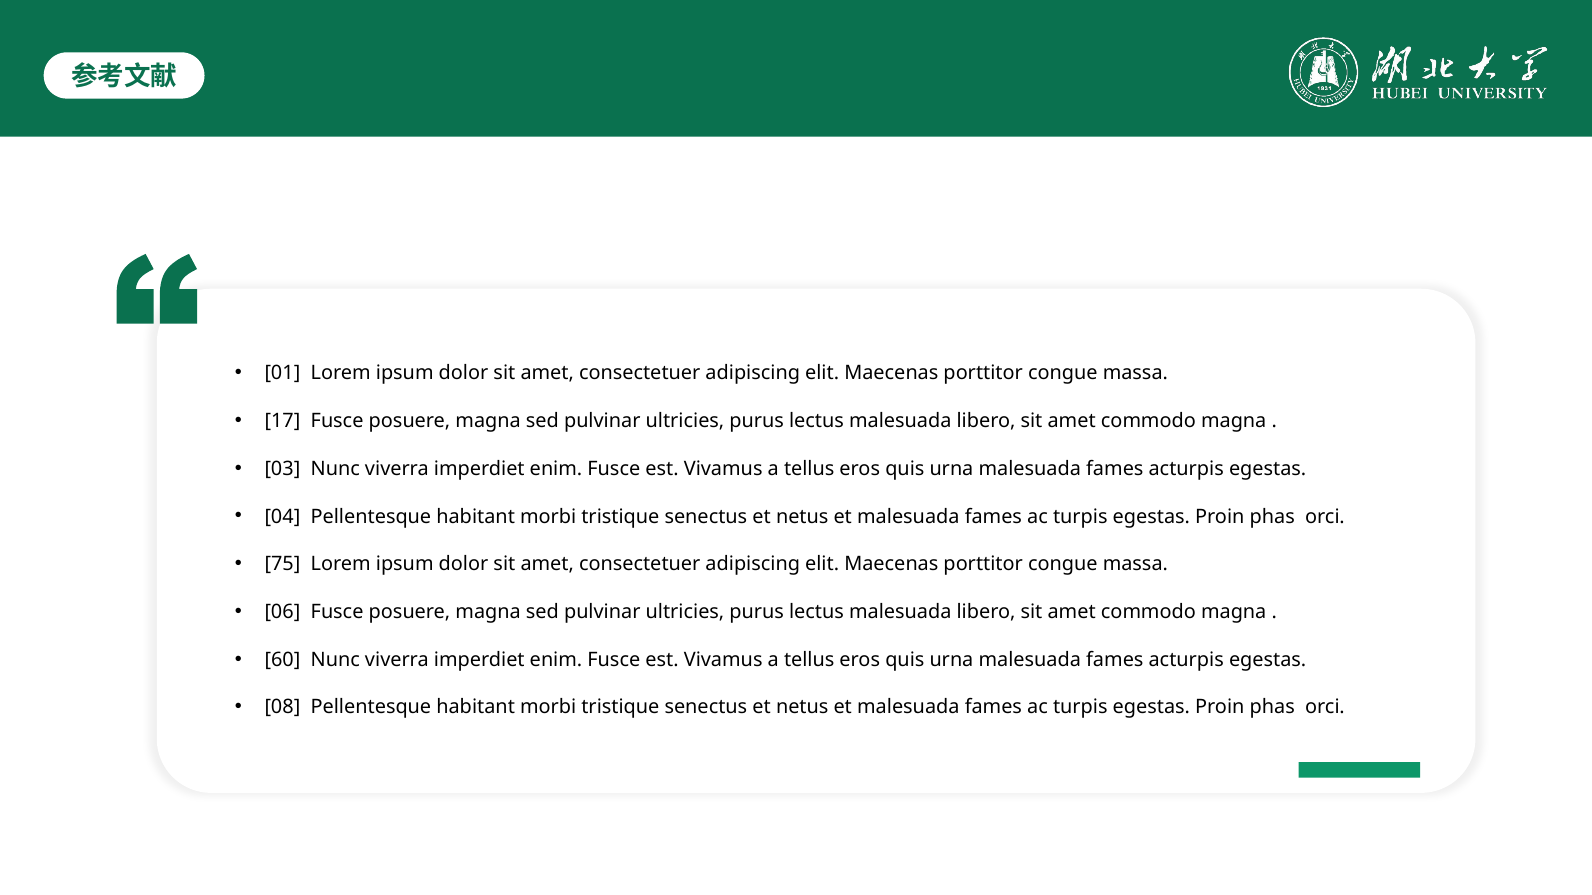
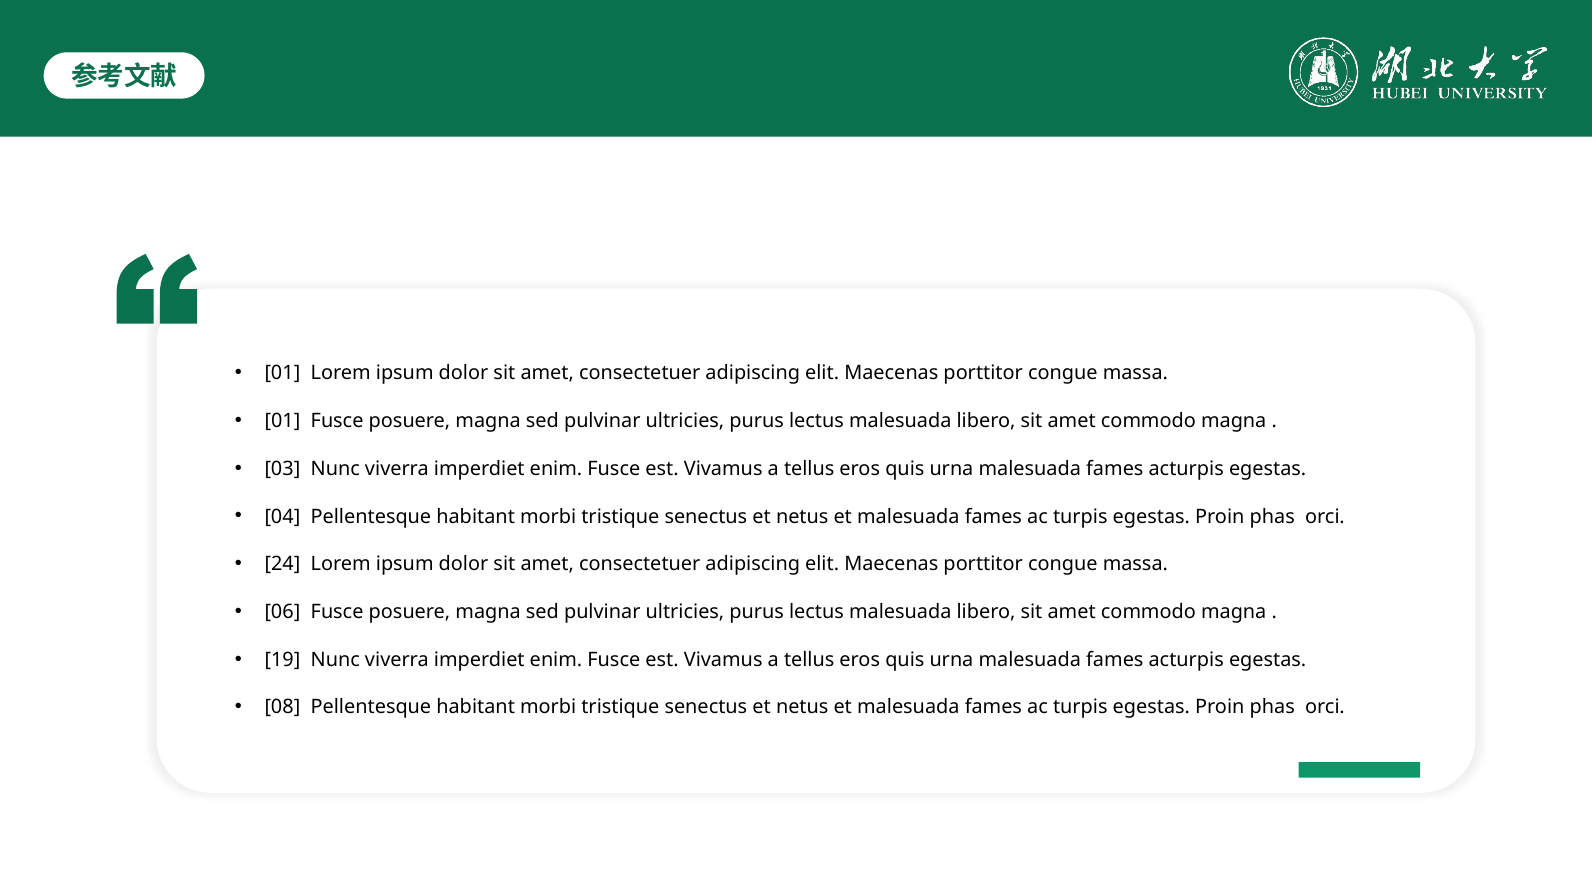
17: 17 -> 01 (282, 421)
75: 75 -> 24 (282, 565)
60: 60 -> 19 (282, 660)
